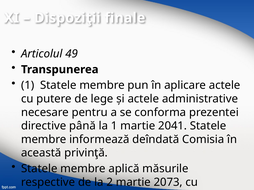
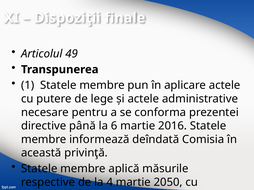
la 1: 1 -> 6 (114, 126)
2041: 2041 -> 2016 (173, 126)
2: 2 -> 4 (110, 183)
2073: 2073 -> 2050 (168, 183)
